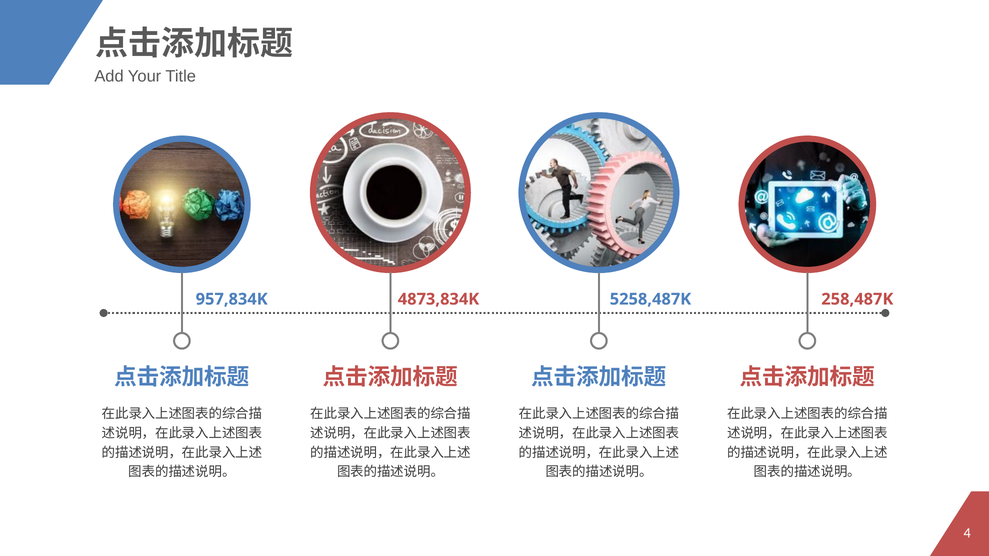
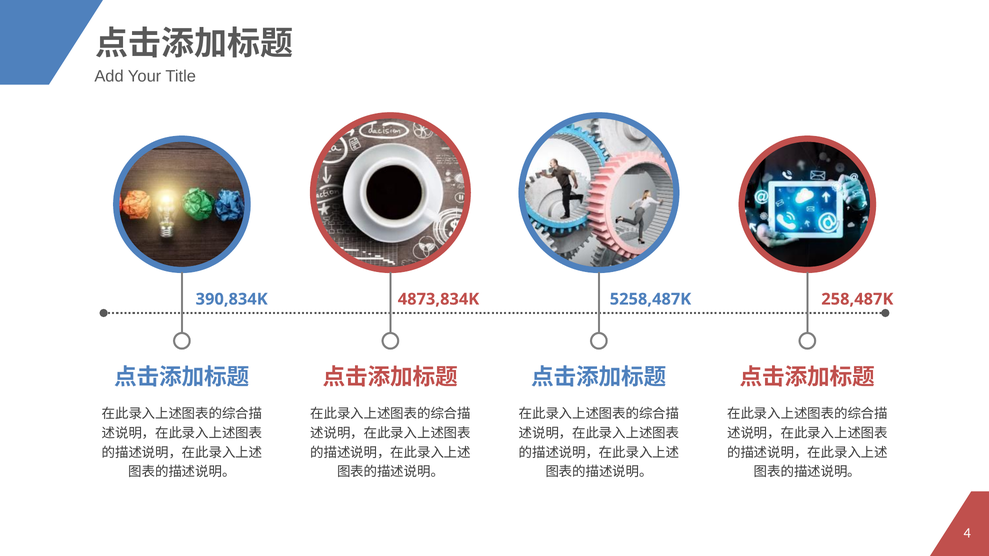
957,834K: 957,834K -> 390,834K (232, 299)
